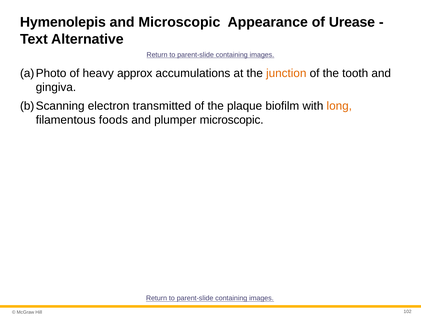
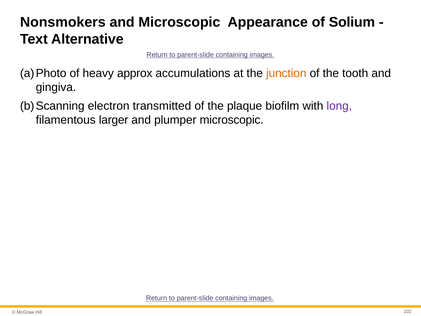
Hymenolepis: Hymenolepis -> Nonsmokers (63, 22)
Urease: Urease -> Solium (352, 22)
long colour: orange -> purple (339, 106)
foods: foods -> larger (114, 120)
